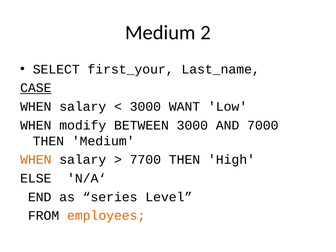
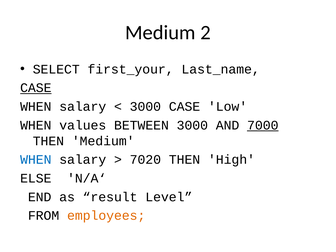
3000 WANT: WANT -> CASE (185, 107)
modify: modify -> values (83, 125)
7000 underline: none -> present (263, 125)
WHEN colour: orange -> blue (36, 160)
7700: 7700 -> 7020 (145, 160)
series: series -> result (110, 197)
